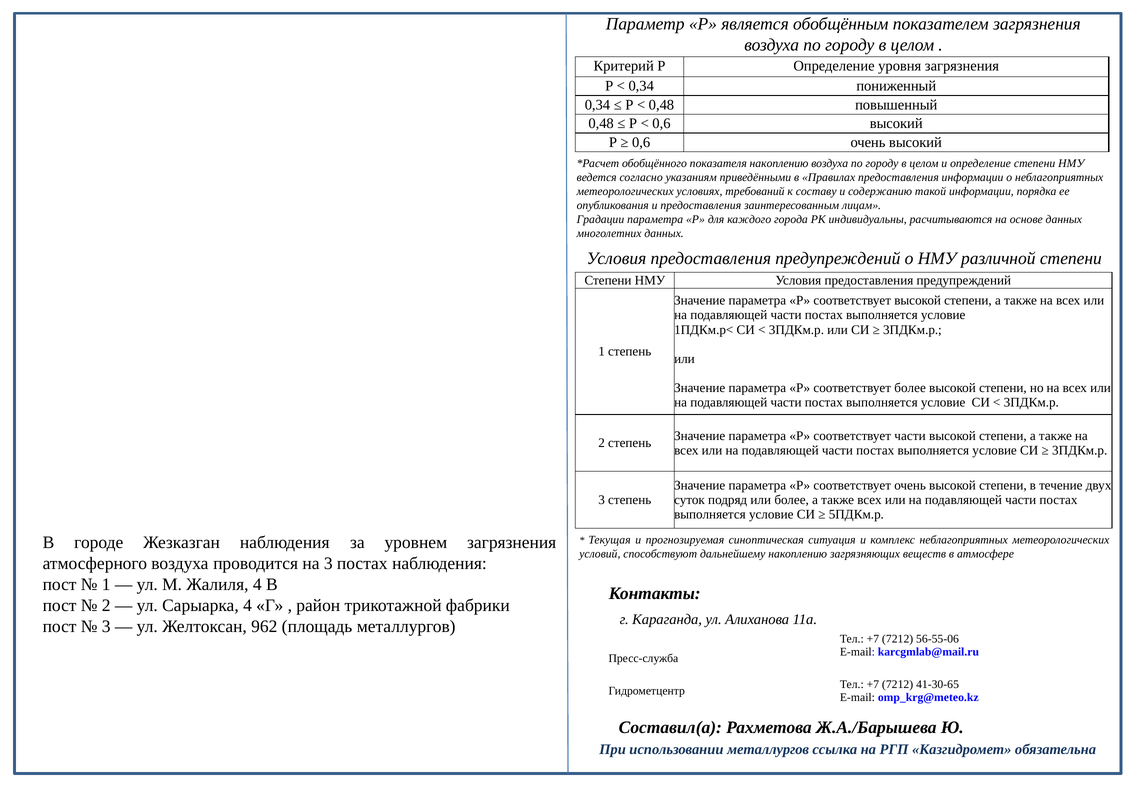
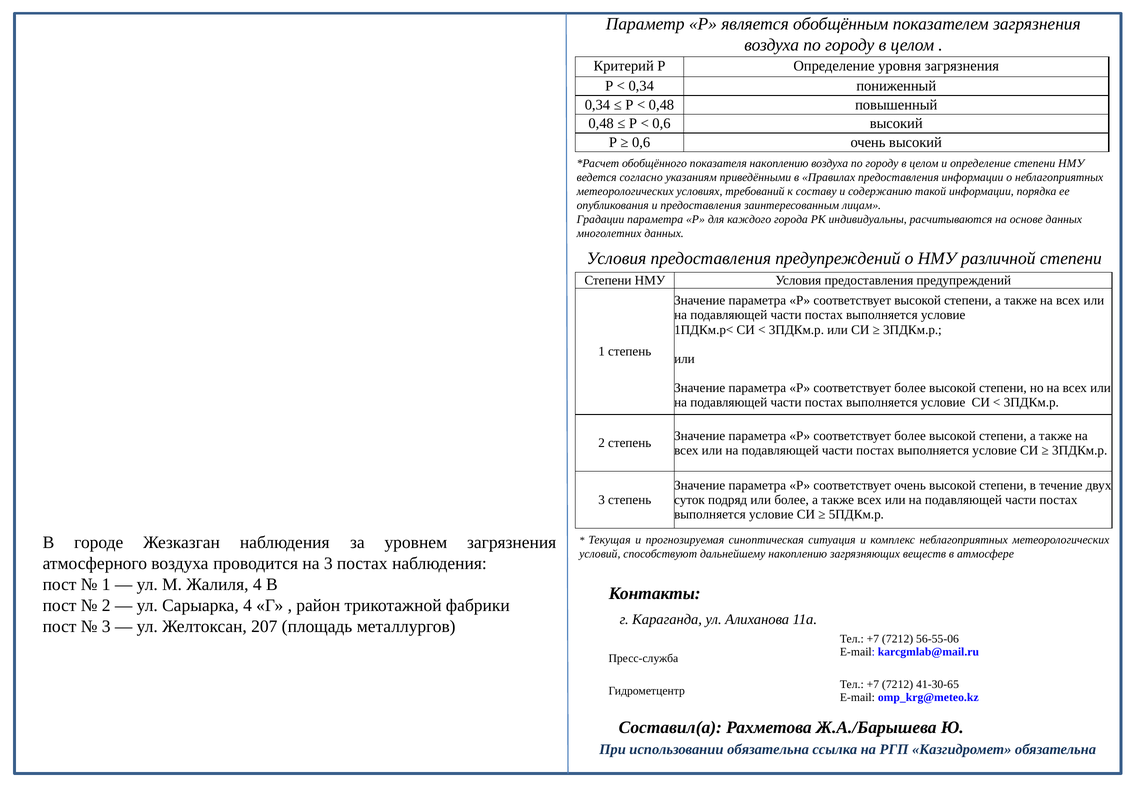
части: части -> более (910, 436)
962: 962 -> 207 (264, 626)
использовании металлургов: металлургов -> обязательна (768, 749)
